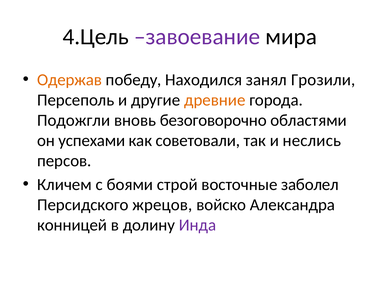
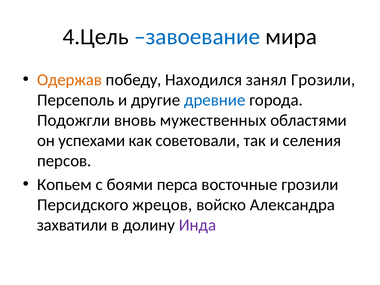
завоевание colour: purple -> blue (197, 37)
древние colour: orange -> blue (215, 100)
безоговорочно: безоговорочно -> мужественных (213, 120)
неслись: неслись -> селения (312, 141)
Кличем: Кличем -> Копьем (64, 185)
строй: строй -> перса (177, 185)
восточные заболел: заболел -> грозили (310, 185)
конницей: конницей -> захватили (72, 225)
